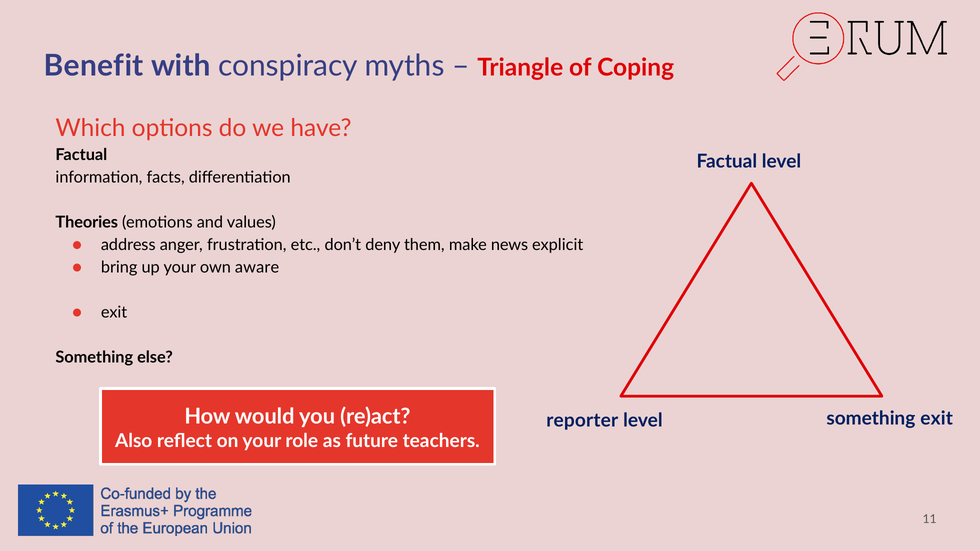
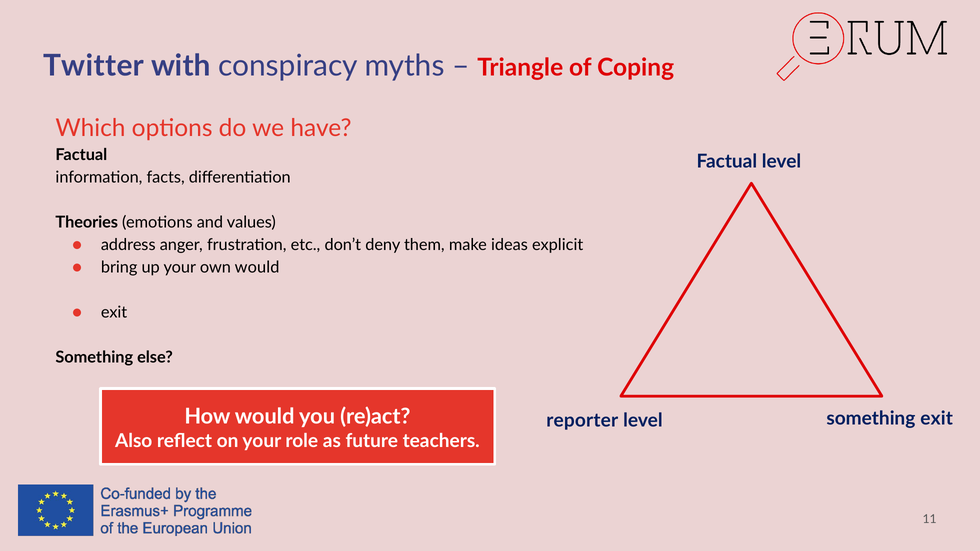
Benefit: Benefit -> Twitter (94, 66)
news: news -> ideas (509, 245)
own aware: aware -> would (257, 268)
